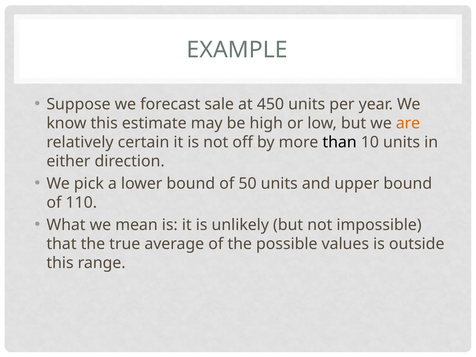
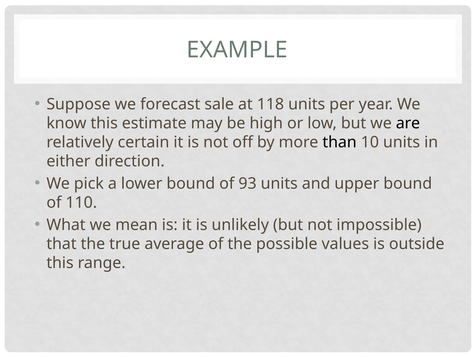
450: 450 -> 118 (270, 104)
are colour: orange -> black (408, 123)
50: 50 -> 93 (248, 184)
